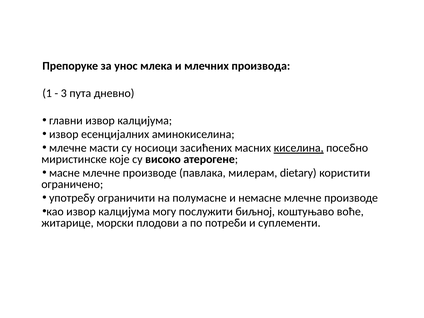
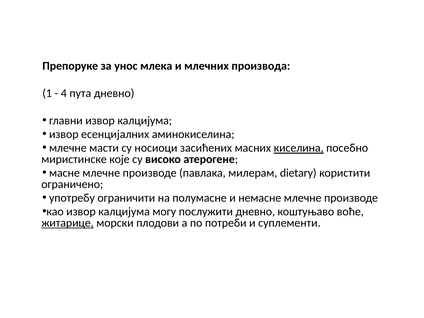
3: 3 -> 4 (64, 93)
послужити биљној: биљној -> дневно (255, 212)
житарице underline: none -> present (68, 223)
